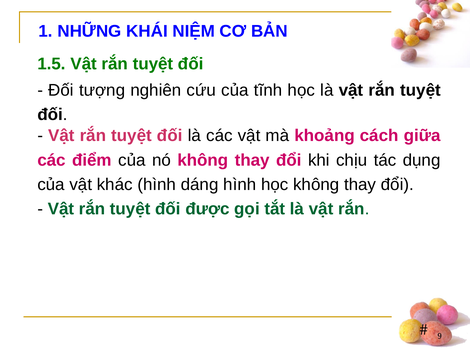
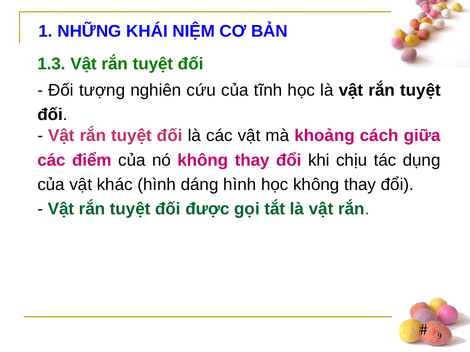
1.5: 1.5 -> 1.3 (52, 64)
